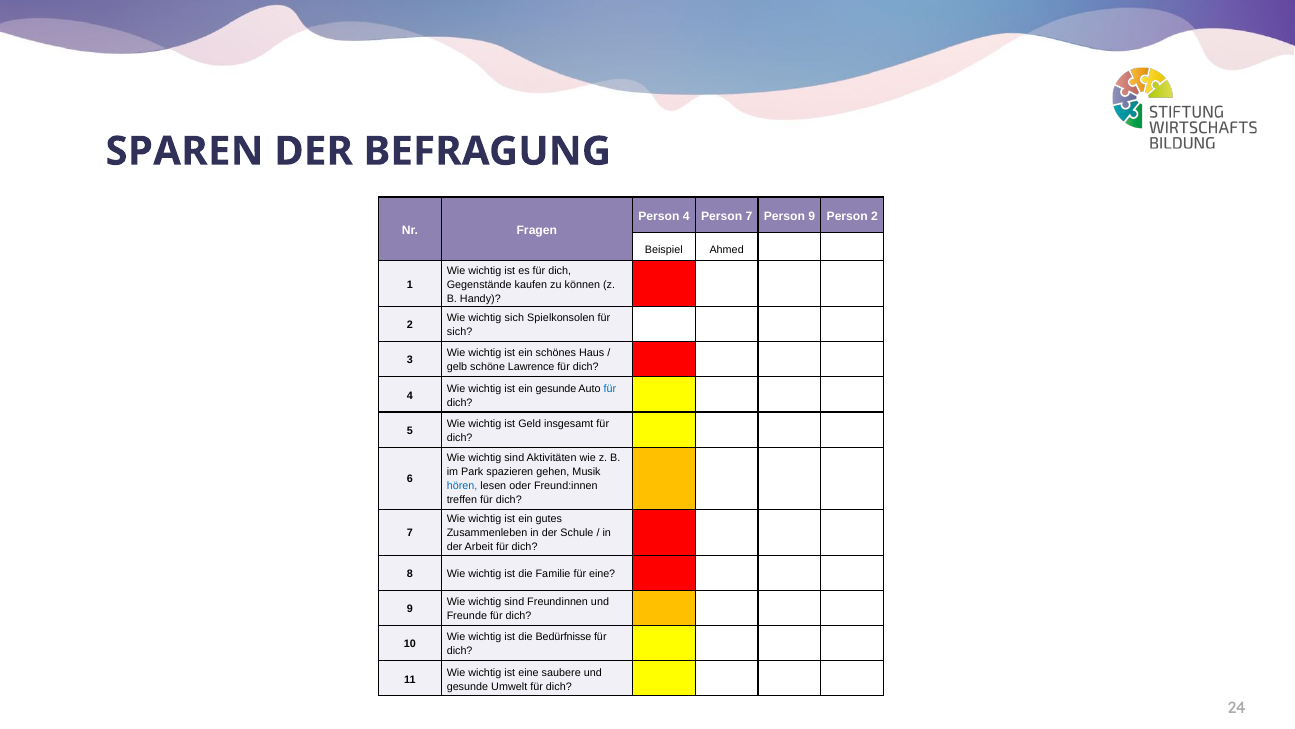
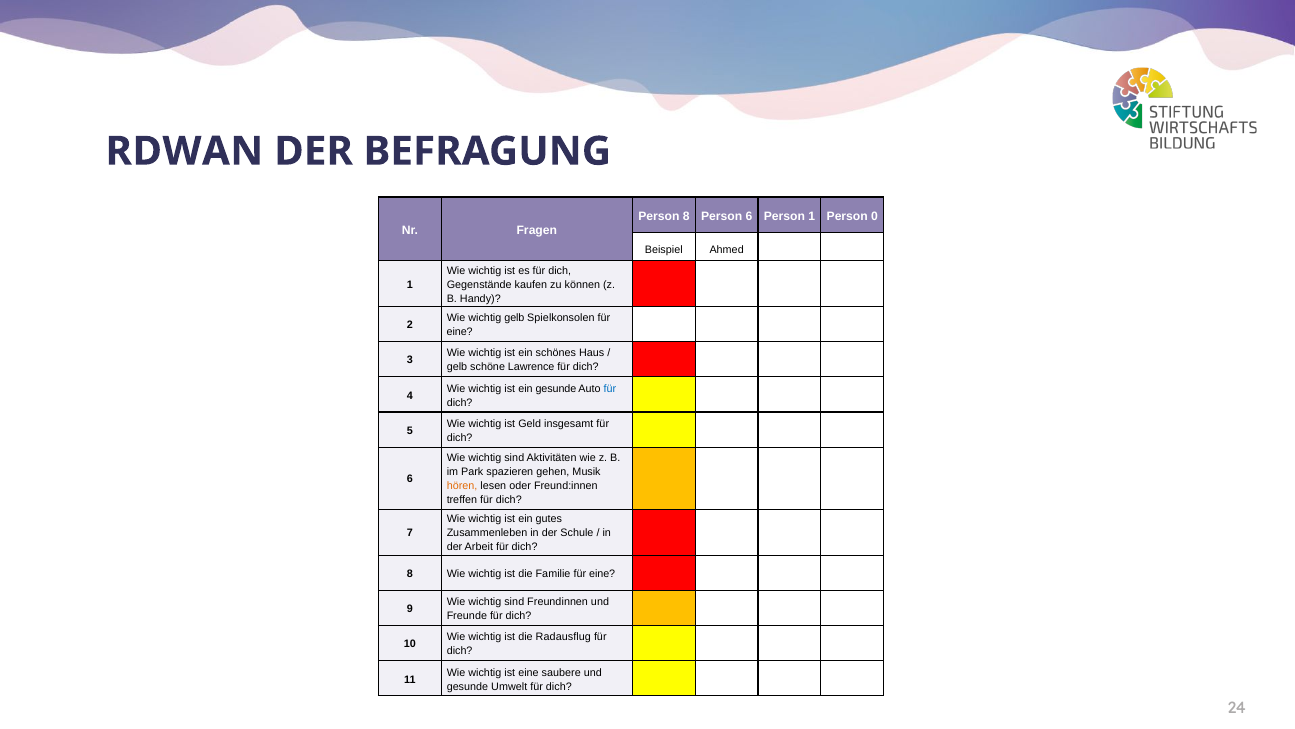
SPAREN: SPAREN -> RDWAN (184, 151)
Person 4: 4 -> 8 (686, 216)
Person 7: 7 -> 6 (749, 216)
Person 9: 9 -> 1 (812, 216)
Person 2: 2 -> 0 (875, 216)
wichtig sich: sich -> gelb (514, 318)
sich: sich -> eine (460, 332)
hören colour: blue -> orange (462, 486)
Bedürfnisse: Bedürfnisse -> Radausflug (563, 637)
